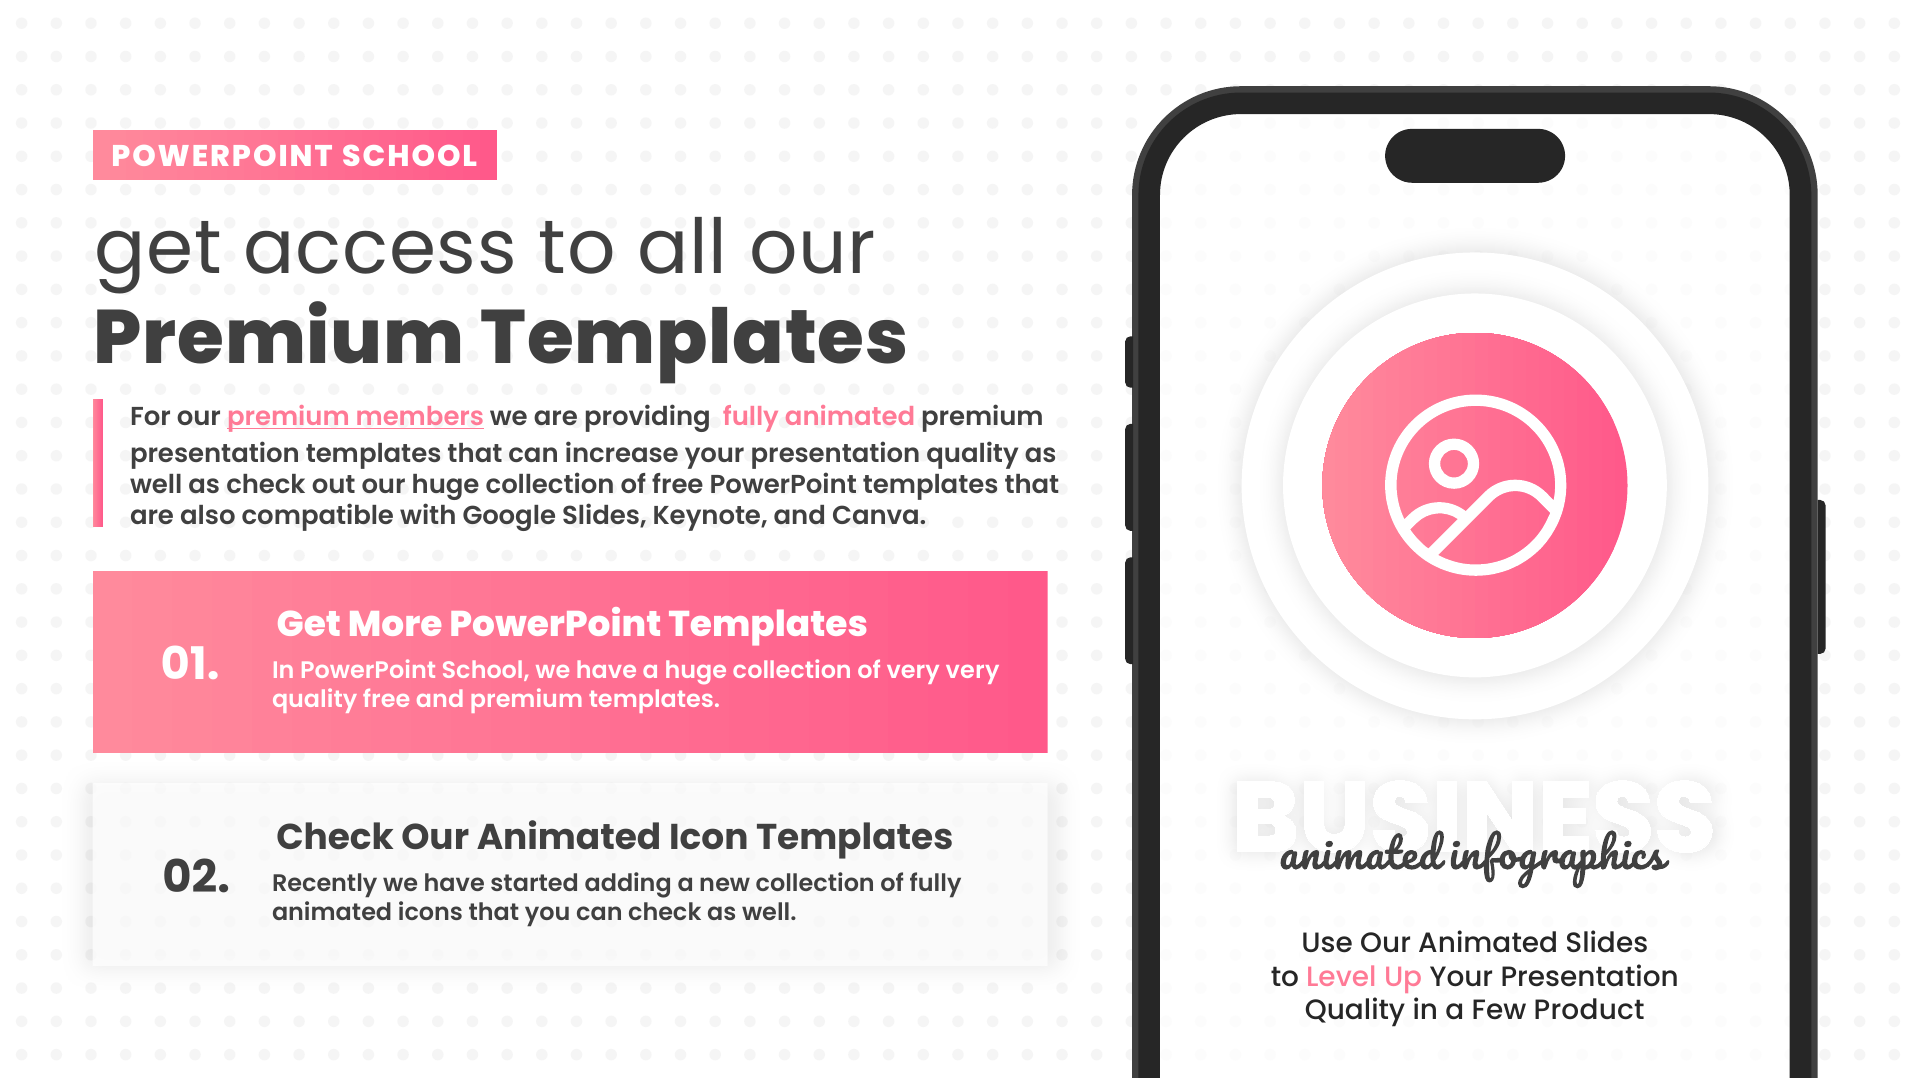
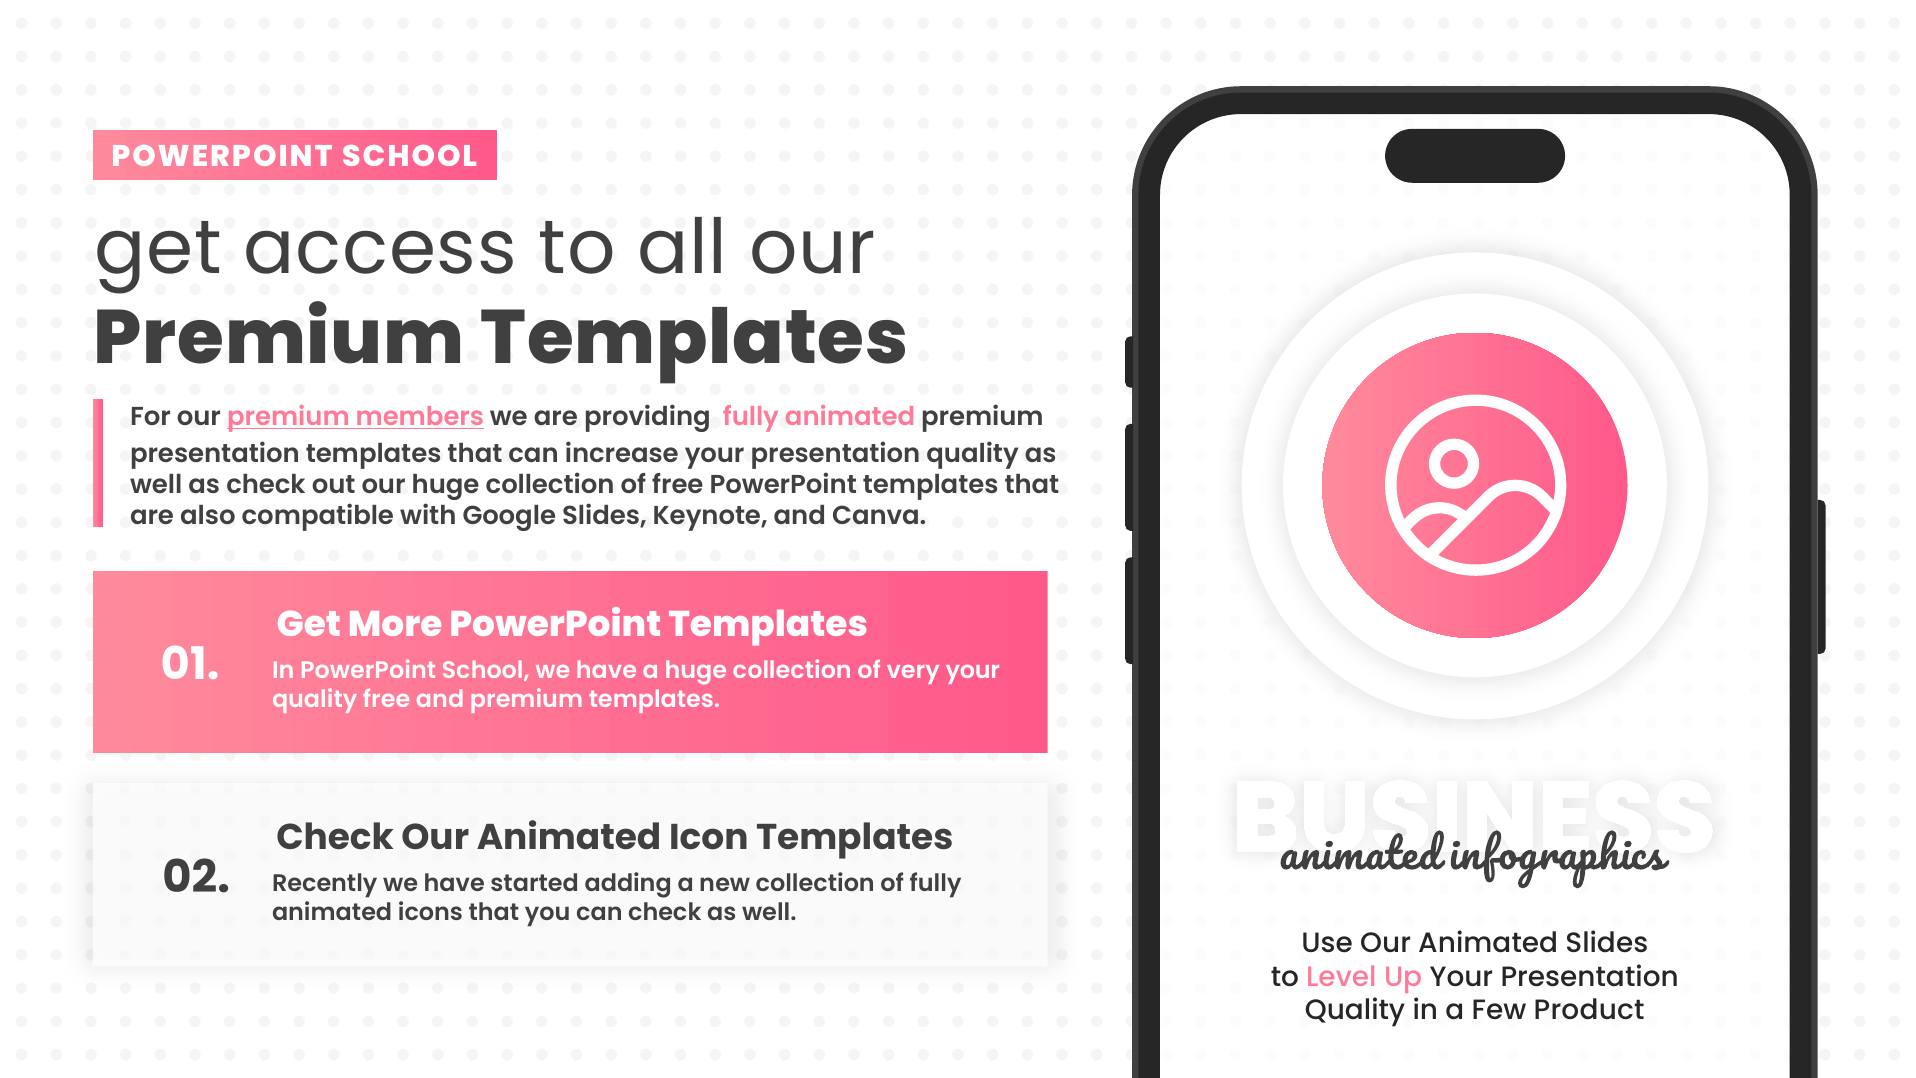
very very: very -> your (973, 671)
